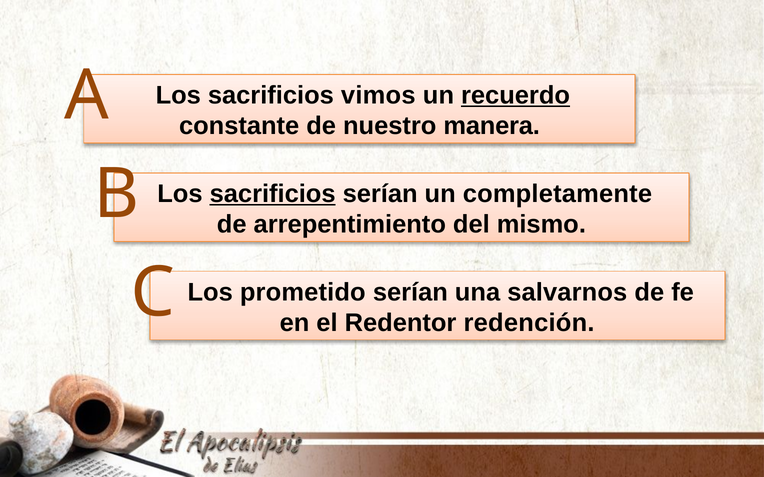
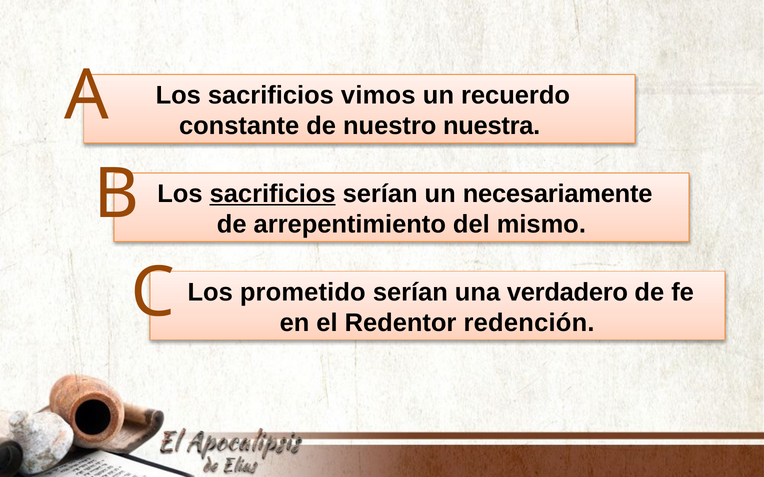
recuerdo underline: present -> none (516, 95)
manera: manera -> nuestra (492, 126)
completamente: completamente -> necesariamente (558, 194)
salvarnos: salvarnos -> verdadero (567, 292)
